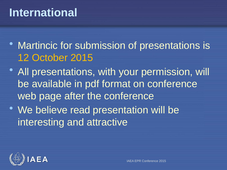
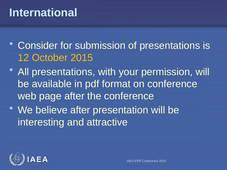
Martincic: Martincic -> Consider (38, 46)
believe read: read -> after (80, 110)
